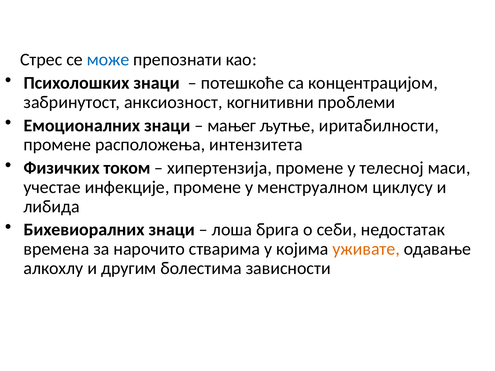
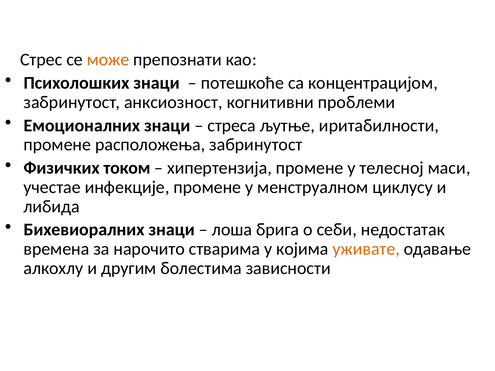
може colour: blue -> orange (108, 60)
мањег: мањег -> стреса (232, 126)
расположења интензитета: интензитета -> забринутост (256, 145)
